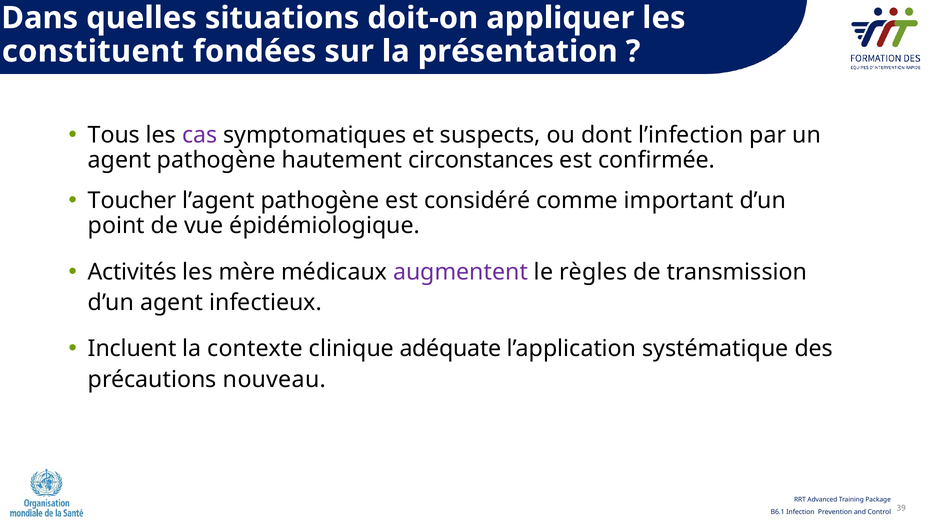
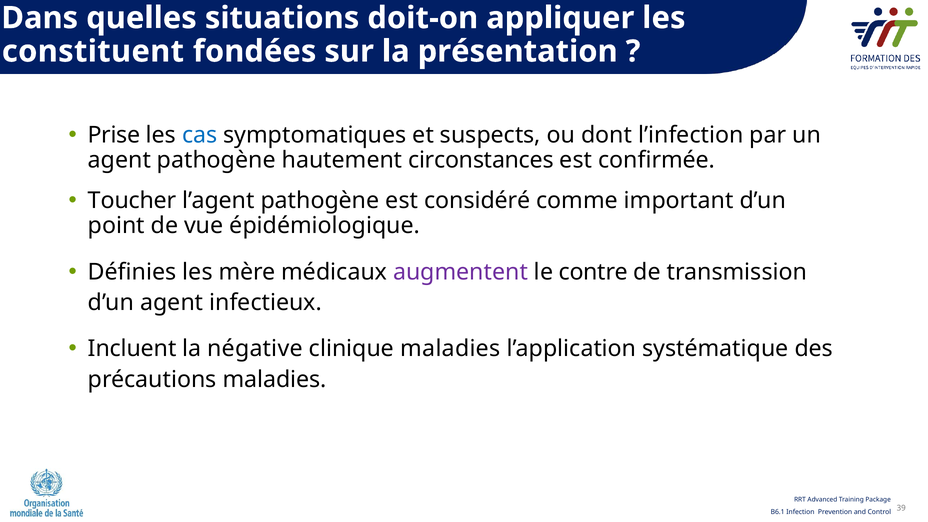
Tous: Tous -> Prise (114, 135)
cas colour: purple -> blue (200, 135)
Activités: Activités -> Définies (132, 272)
règles: règles -> contre (593, 272)
contexte: contexte -> négative (255, 349)
clinique adéquate: adéquate -> maladies (450, 349)
précautions nouveau: nouveau -> maladies (275, 379)
